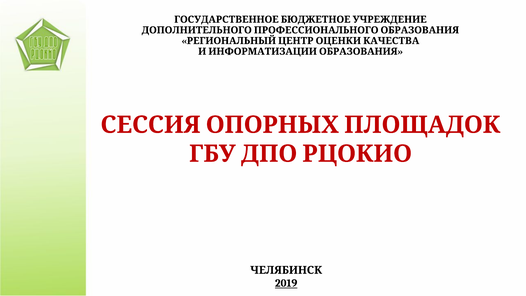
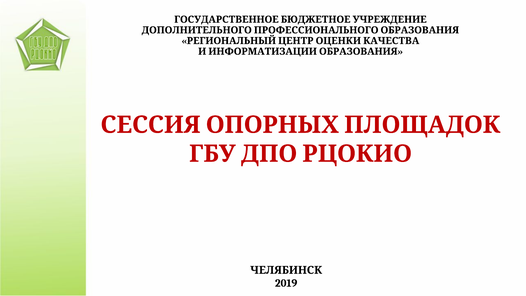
2019 underline: present -> none (286, 283)
